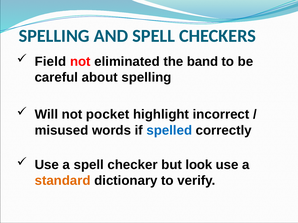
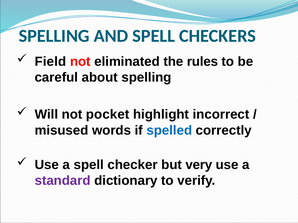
band: band -> rules (203, 62)
look: look -> very (199, 165)
standard colour: orange -> purple (63, 181)
